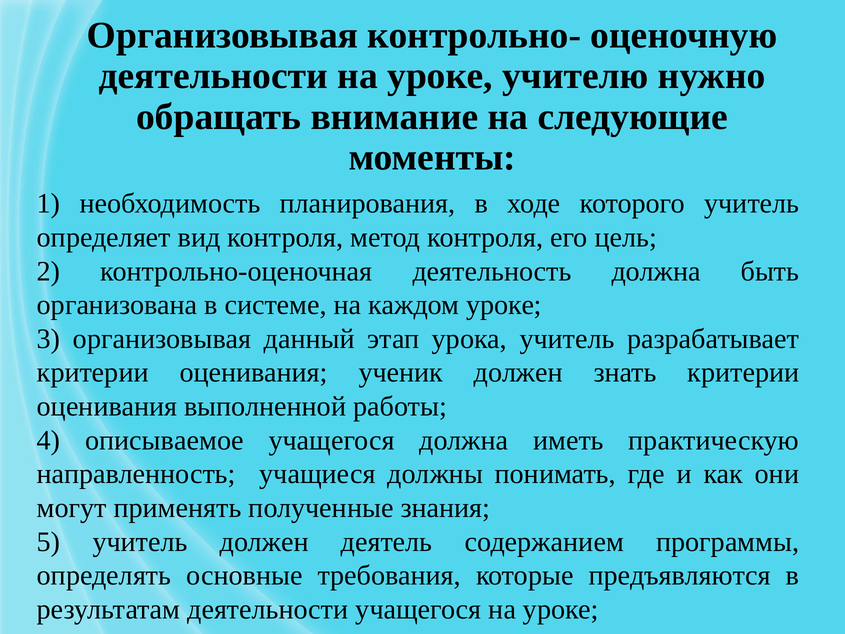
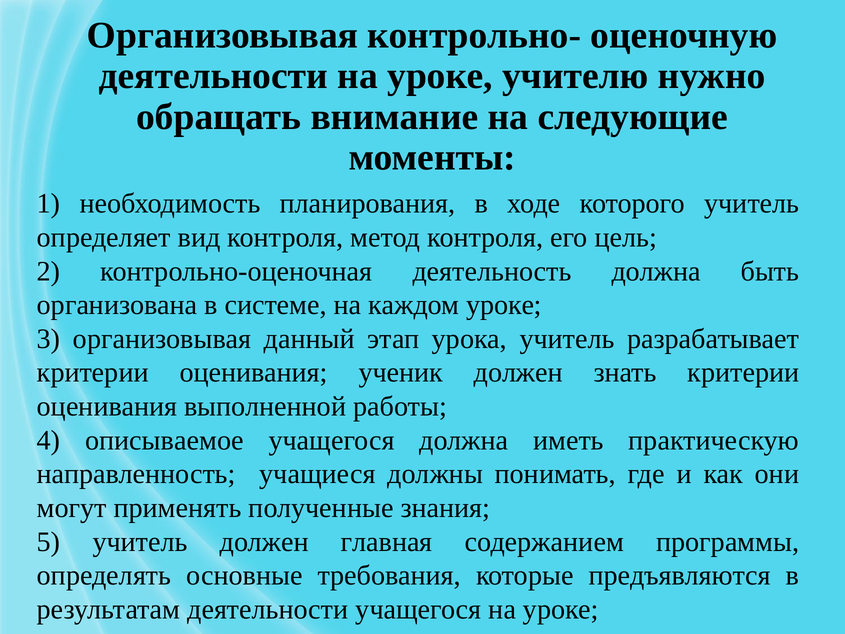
деятель: деятель -> главная (387, 542)
